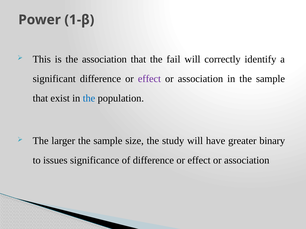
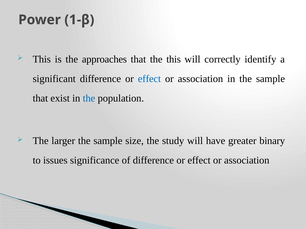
the association: association -> approaches (104, 59)
the fail: fail -> this (174, 59)
effect colour: purple -> blue (149, 79)
